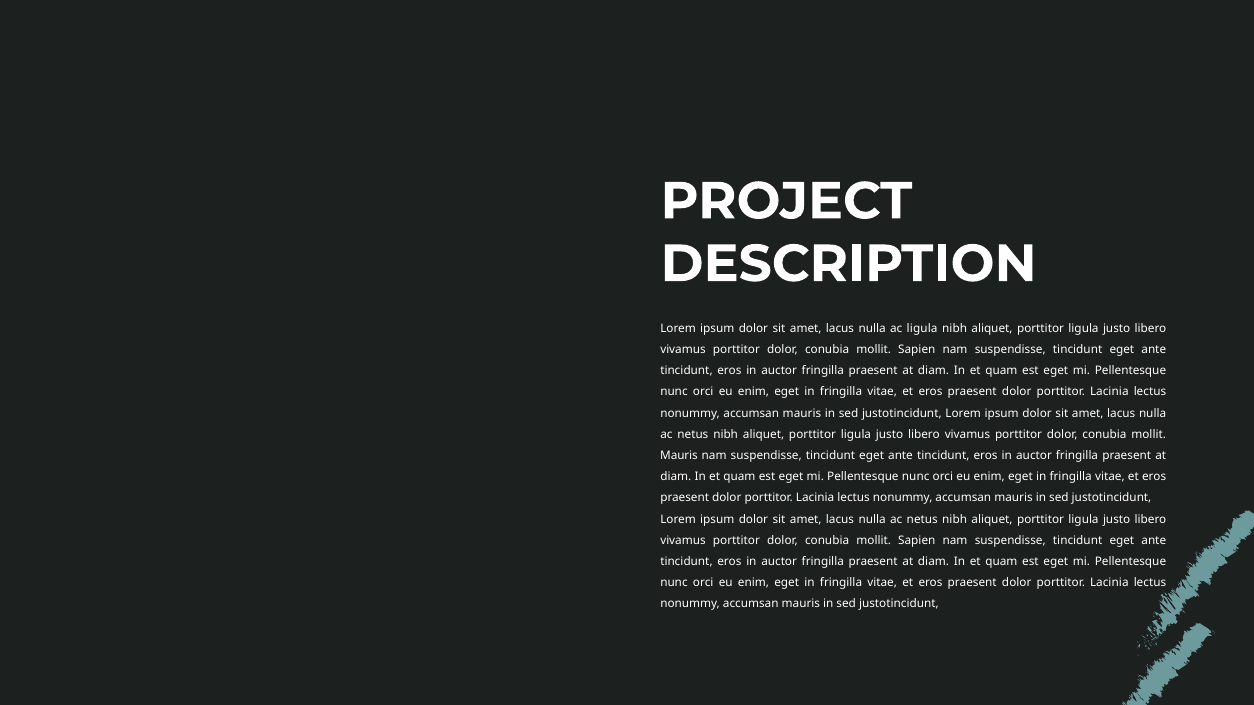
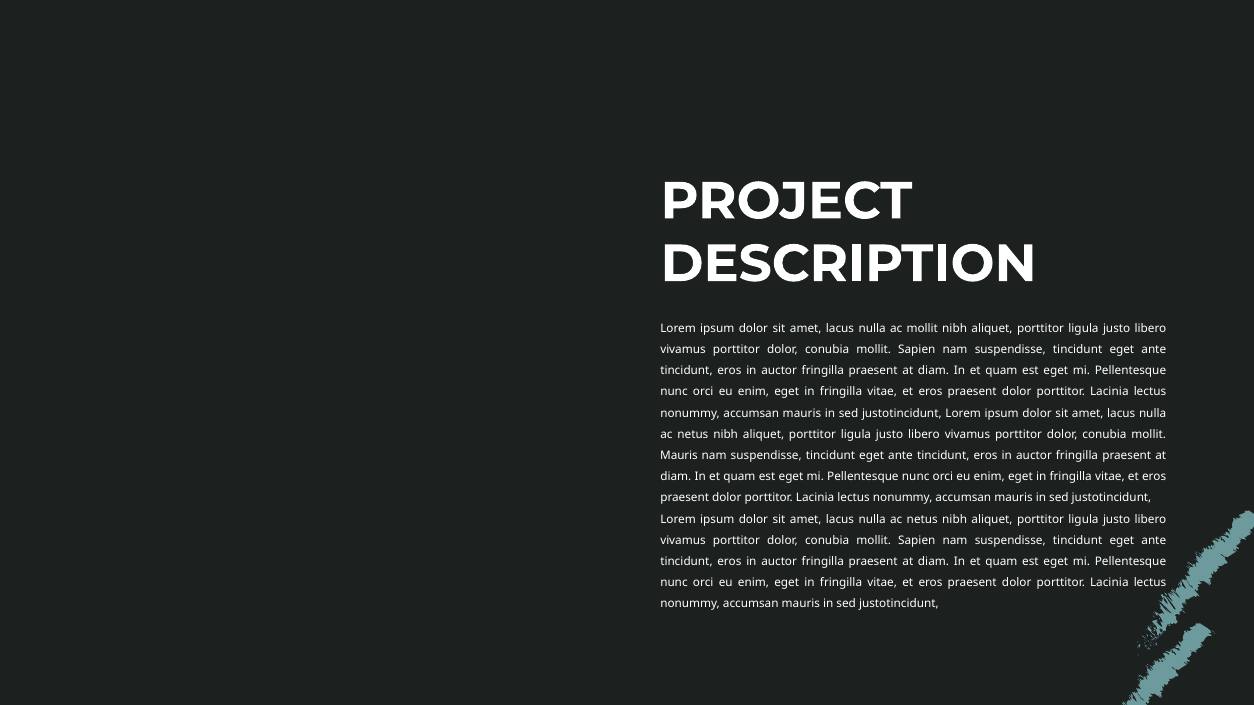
ac ligula: ligula -> mollit (922, 329)
